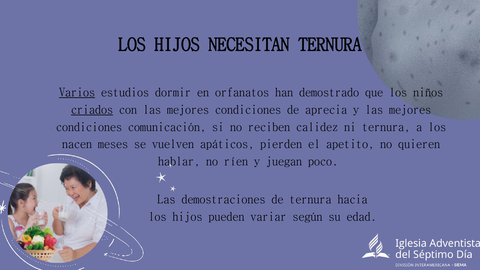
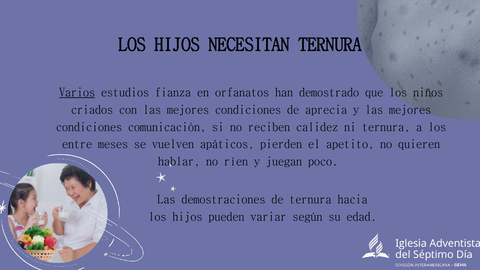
dormir: dormir -> fianza (173, 93)
criados underline: present -> none (92, 110)
nacen: nacen -> entre (77, 144)
